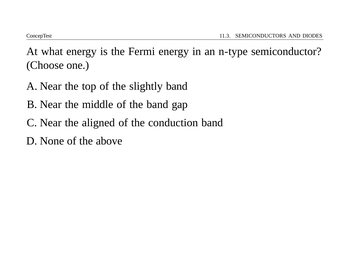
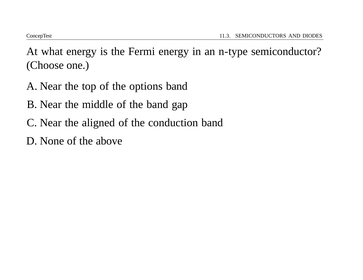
slightly: slightly -> options (146, 86)
